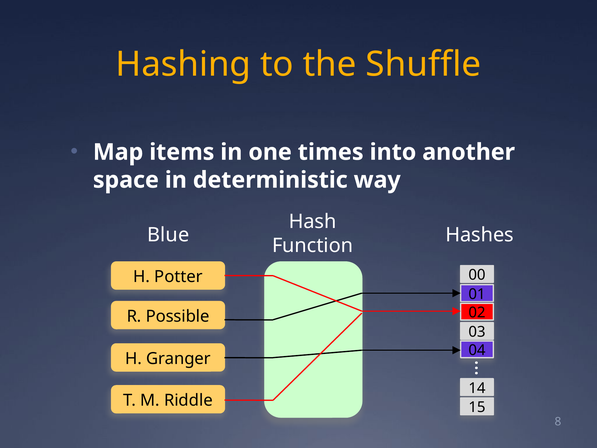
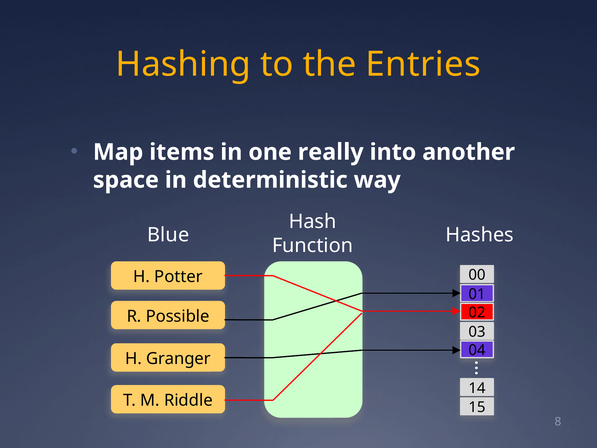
Shuffle: Shuffle -> Entries (423, 64)
times: times -> really (331, 152)
